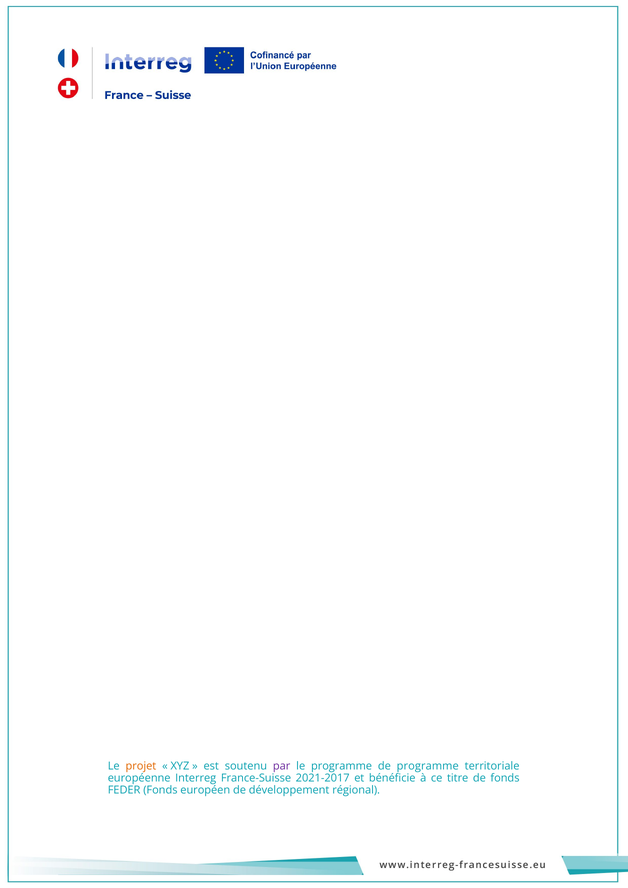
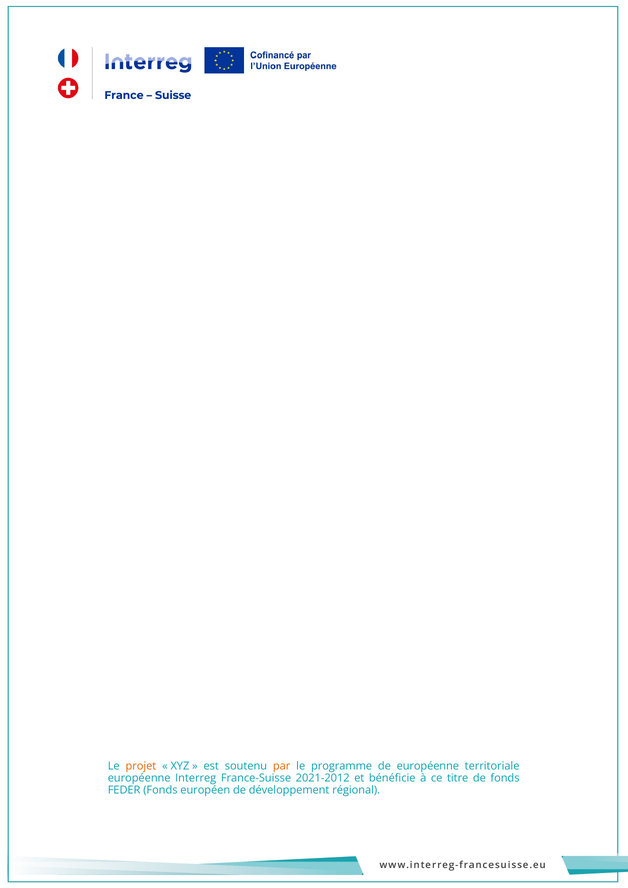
par colour: purple -> orange (282, 766)
de programme: programme -> européenne (428, 766)
2021-2017: 2021-2017 -> 2021-2012 (323, 778)
